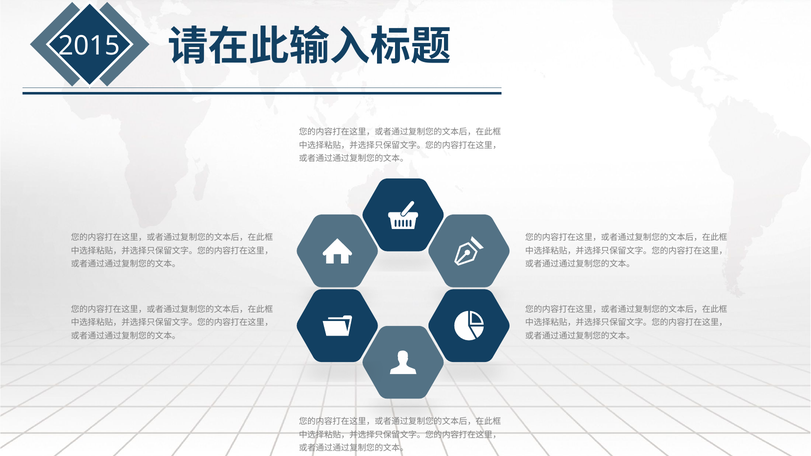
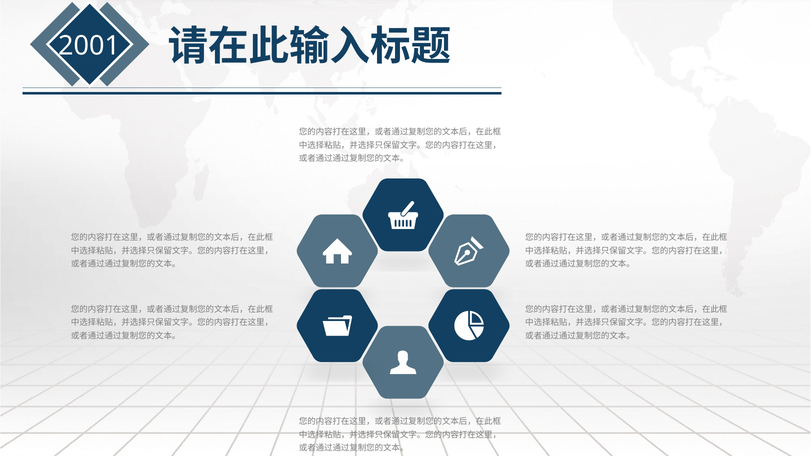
2015: 2015 -> 2001 (89, 46)
